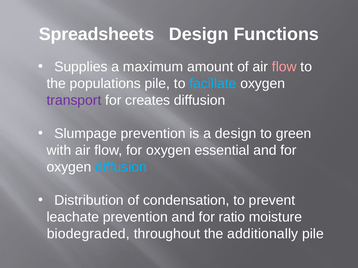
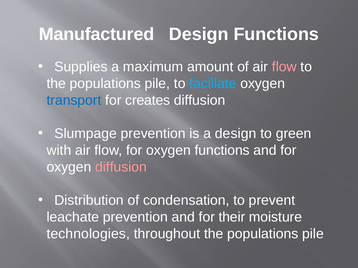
Spreadsheets: Spreadsheets -> Manufactured (97, 34)
transport colour: purple -> blue (74, 100)
oxygen essential: essential -> functions (222, 151)
diffusion colour: light blue -> pink (121, 167)
ratio: ratio -> their (232, 217)
biodegraded: biodegraded -> technologies (88, 234)
throughout the additionally: additionally -> populations (263, 234)
